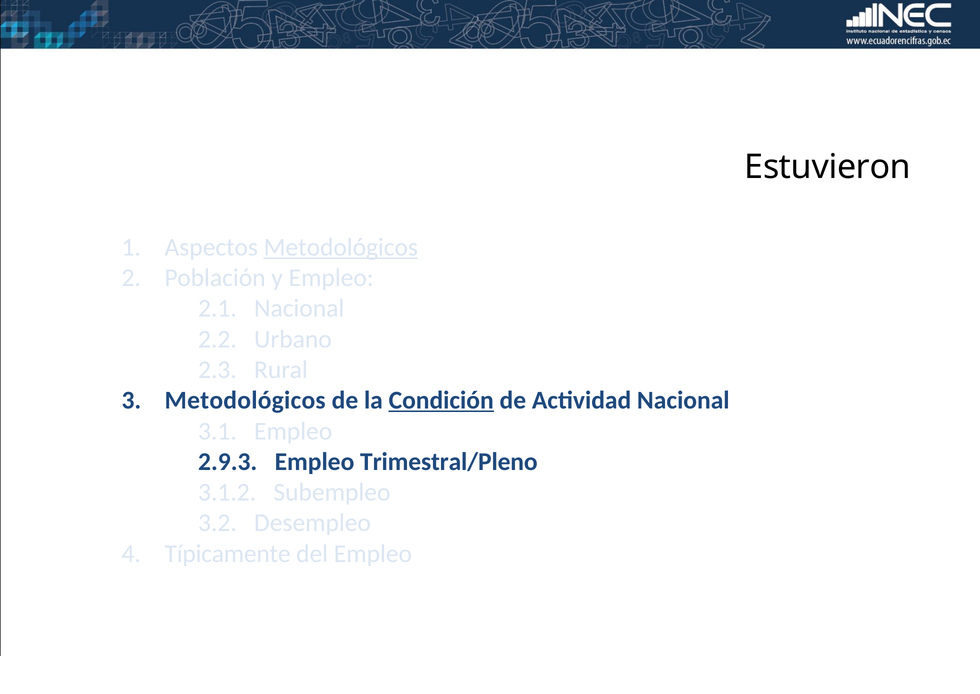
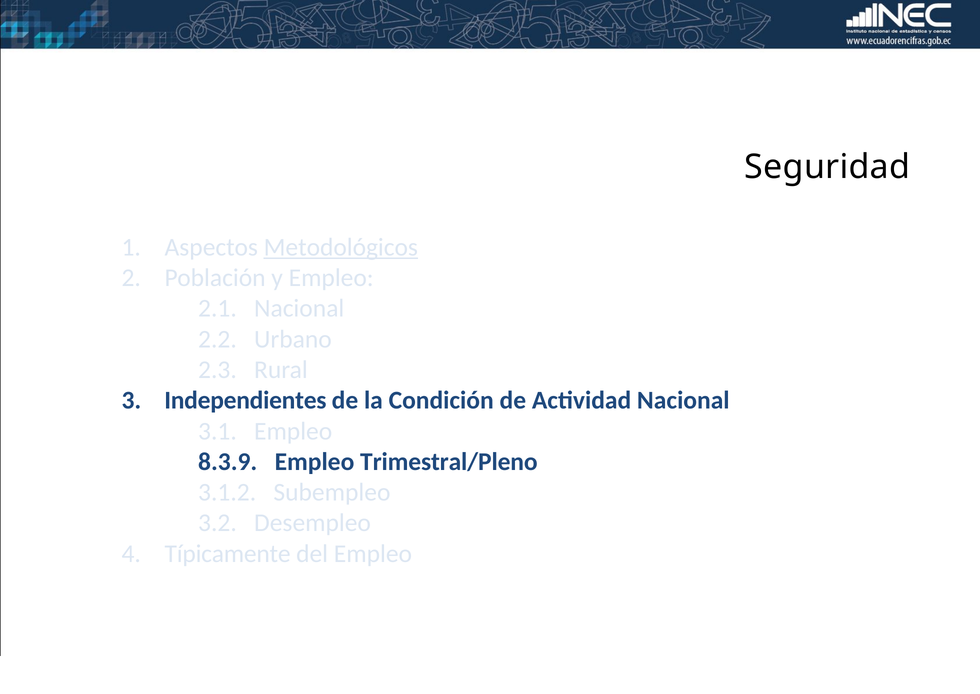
Estuvieron: Estuvieron -> Seguridad (827, 167)
Metodológicos: Metodológicos -> Independientes (245, 400)
Condición underline: present -> none (441, 400)
2.9.3: 2.9.3 -> 8.3.9 (228, 461)
